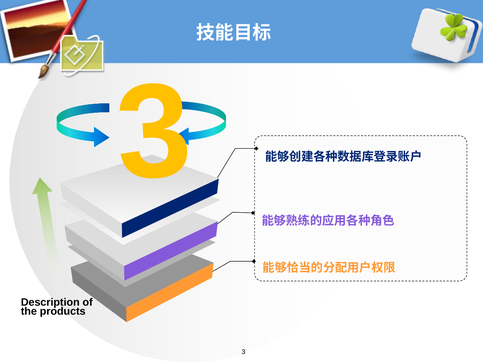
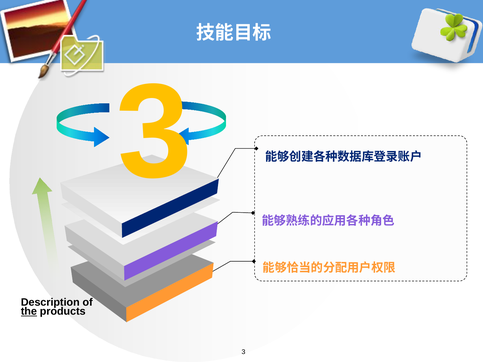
the underline: none -> present (29, 311)
